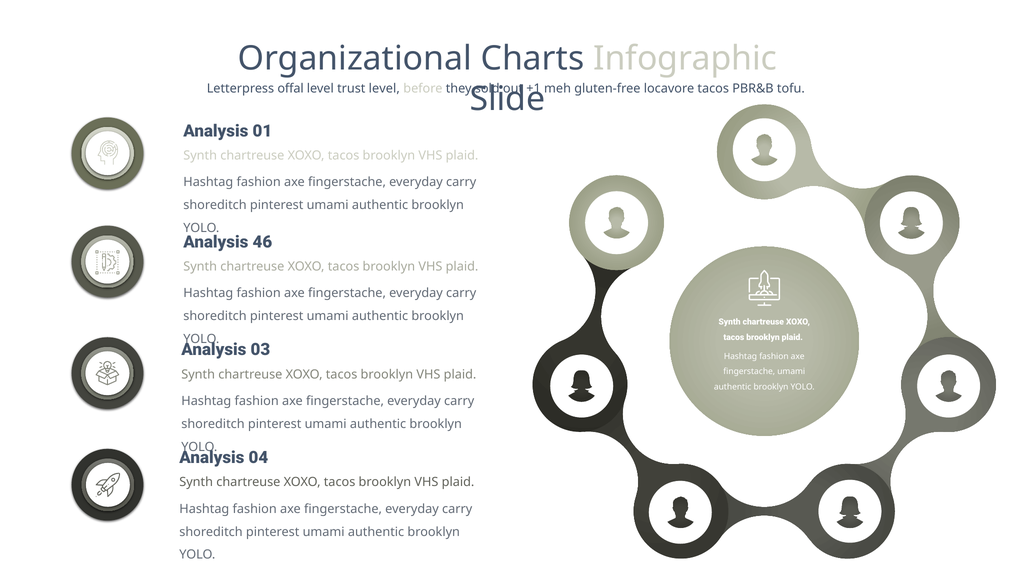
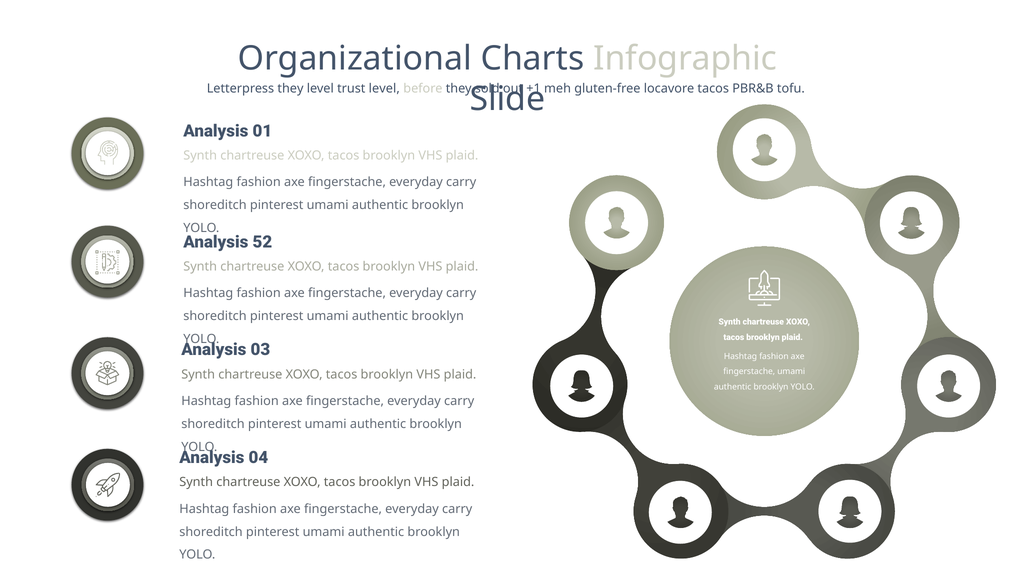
Letterpress offal: offal -> they (290, 89)
46: 46 -> 52 (262, 242)
